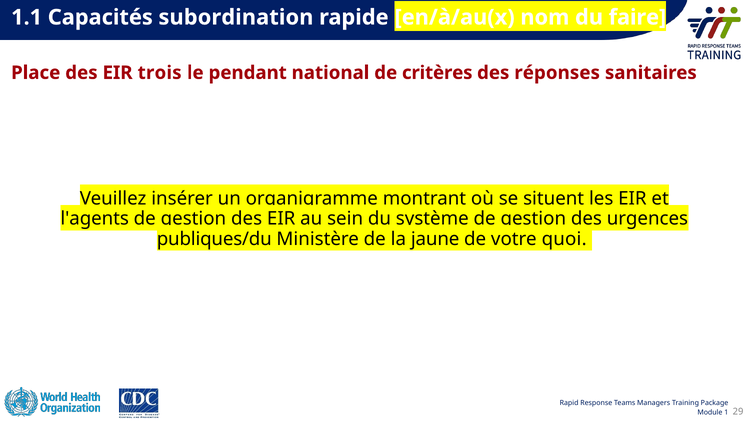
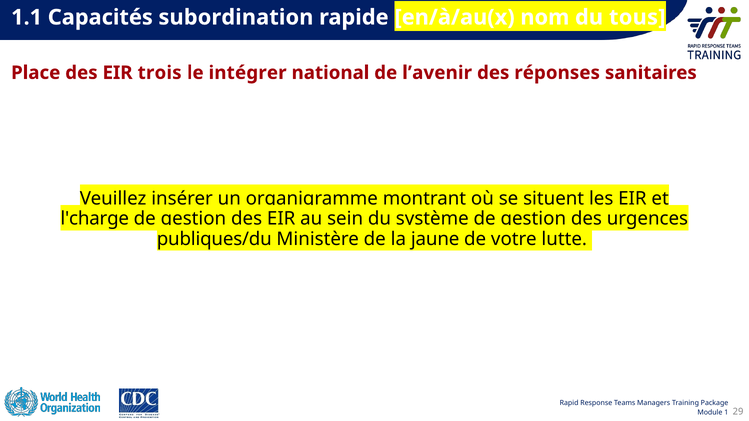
faire: faire -> tous (637, 17)
pendant: pendant -> intégrer (248, 73)
critères: critères -> lʼavenir (437, 73)
l'agents: l'agents -> l'charge (95, 219)
quoi: quoi -> lutte (564, 239)
